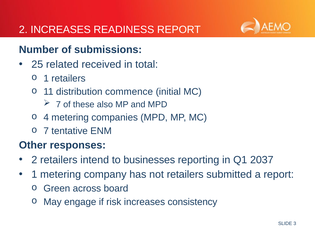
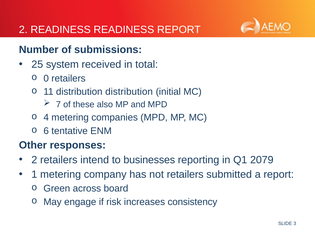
2 INCREASES: INCREASES -> READINESS (61, 30)
related: related -> system (62, 65)
1: 1 -> 0 (46, 78)
distribution commence: commence -> distribution (129, 92)
7: 7 -> 6 (46, 131)
2037: 2037 -> 2079 (262, 160)
